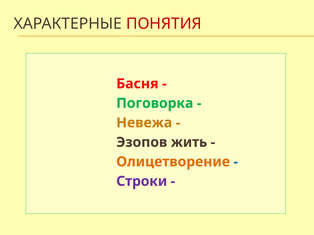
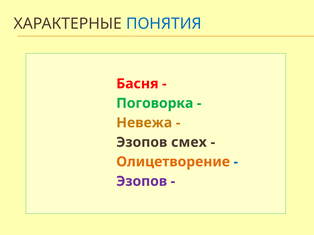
ПОНЯТИЯ colour: red -> blue (164, 24)
жить: жить -> смех (189, 143)
Строки: Строки -> Эзопов (142, 182)
